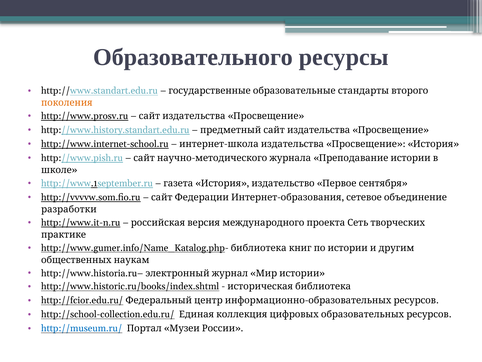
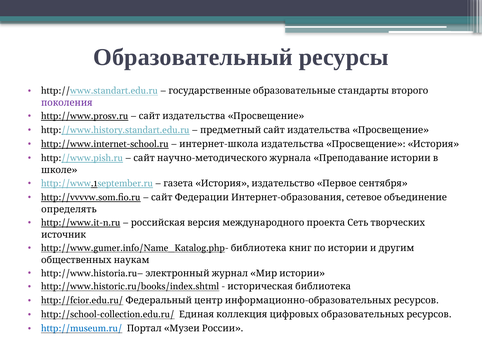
Образовательного: Образовательного -> Образовательный (193, 57)
поколения colour: orange -> purple (67, 103)
разработки: разработки -> определять (69, 209)
практике: практике -> источник (64, 234)
